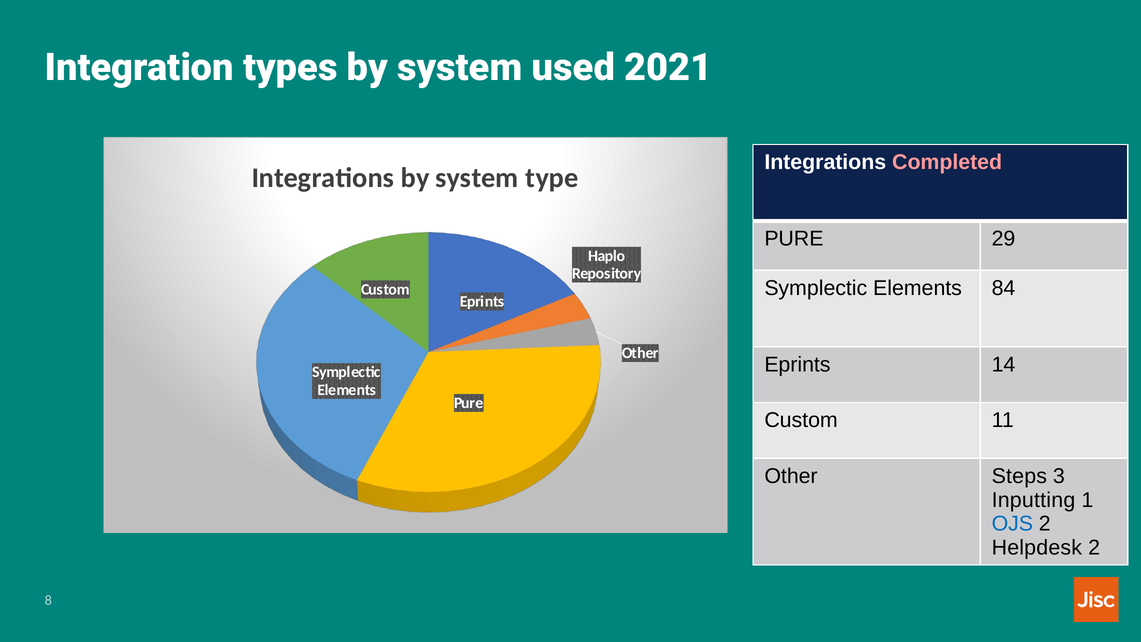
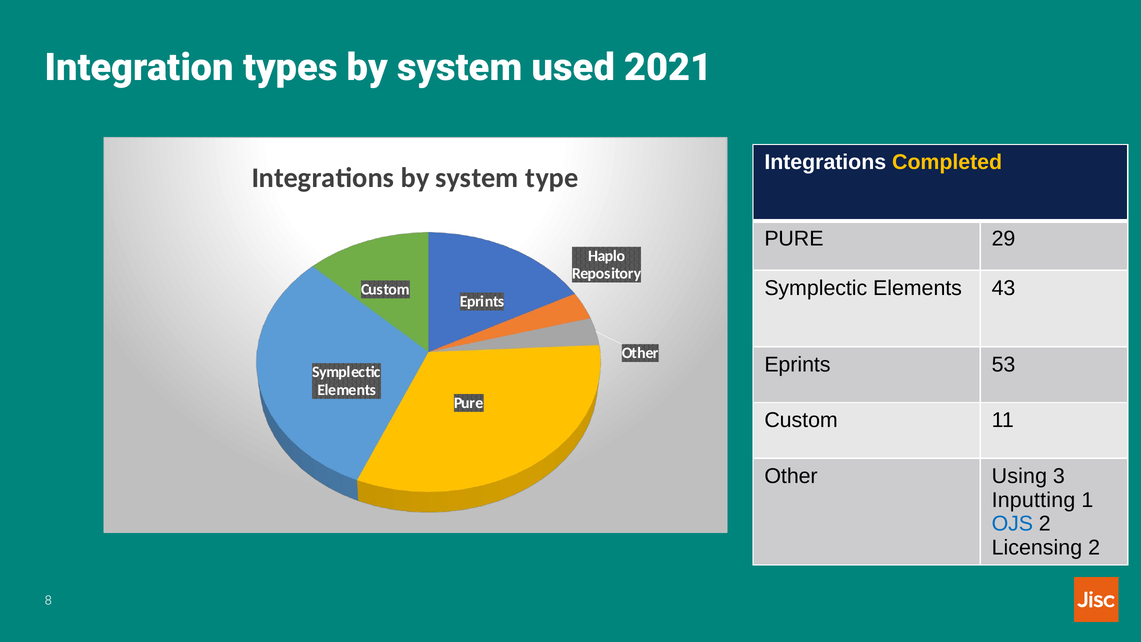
Completed colour: pink -> yellow (947, 162)
84: 84 -> 43 (1003, 288)
14: 14 -> 53 (1003, 365)
Steps: Steps -> Using (1019, 476)
Helpdesk: Helpdesk -> Licensing (1037, 547)
